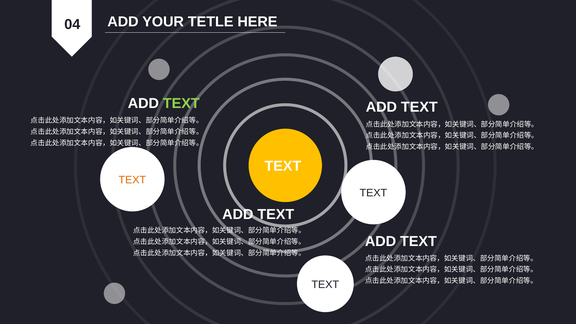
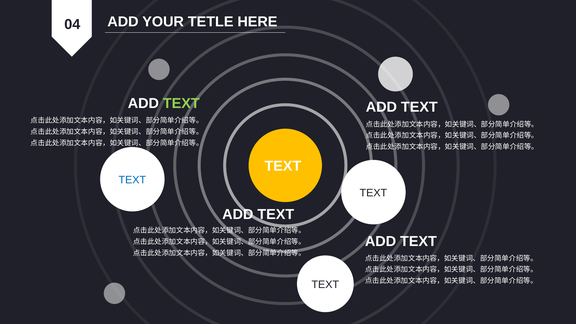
TEXT colour: orange -> blue (132, 180)
